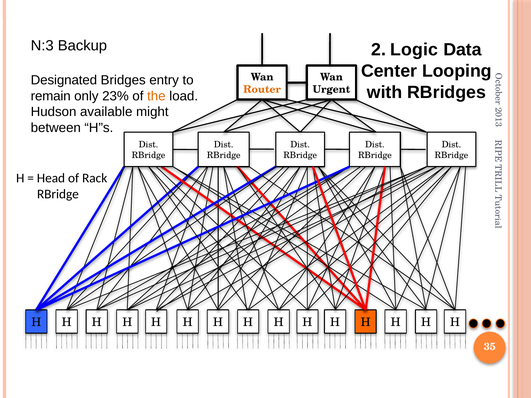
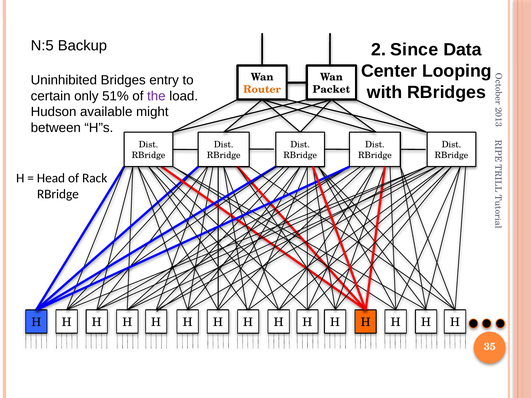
N:3: N:3 -> N:5 (42, 46)
Logic: Logic -> Since (414, 50)
Designated: Designated -> Uninhibited (64, 80)
Urgent: Urgent -> Packet (331, 90)
remain: remain -> certain (51, 96)
23%: 23% -> 51% (115, 96)
the colour: orange -> purple (156, 96)
